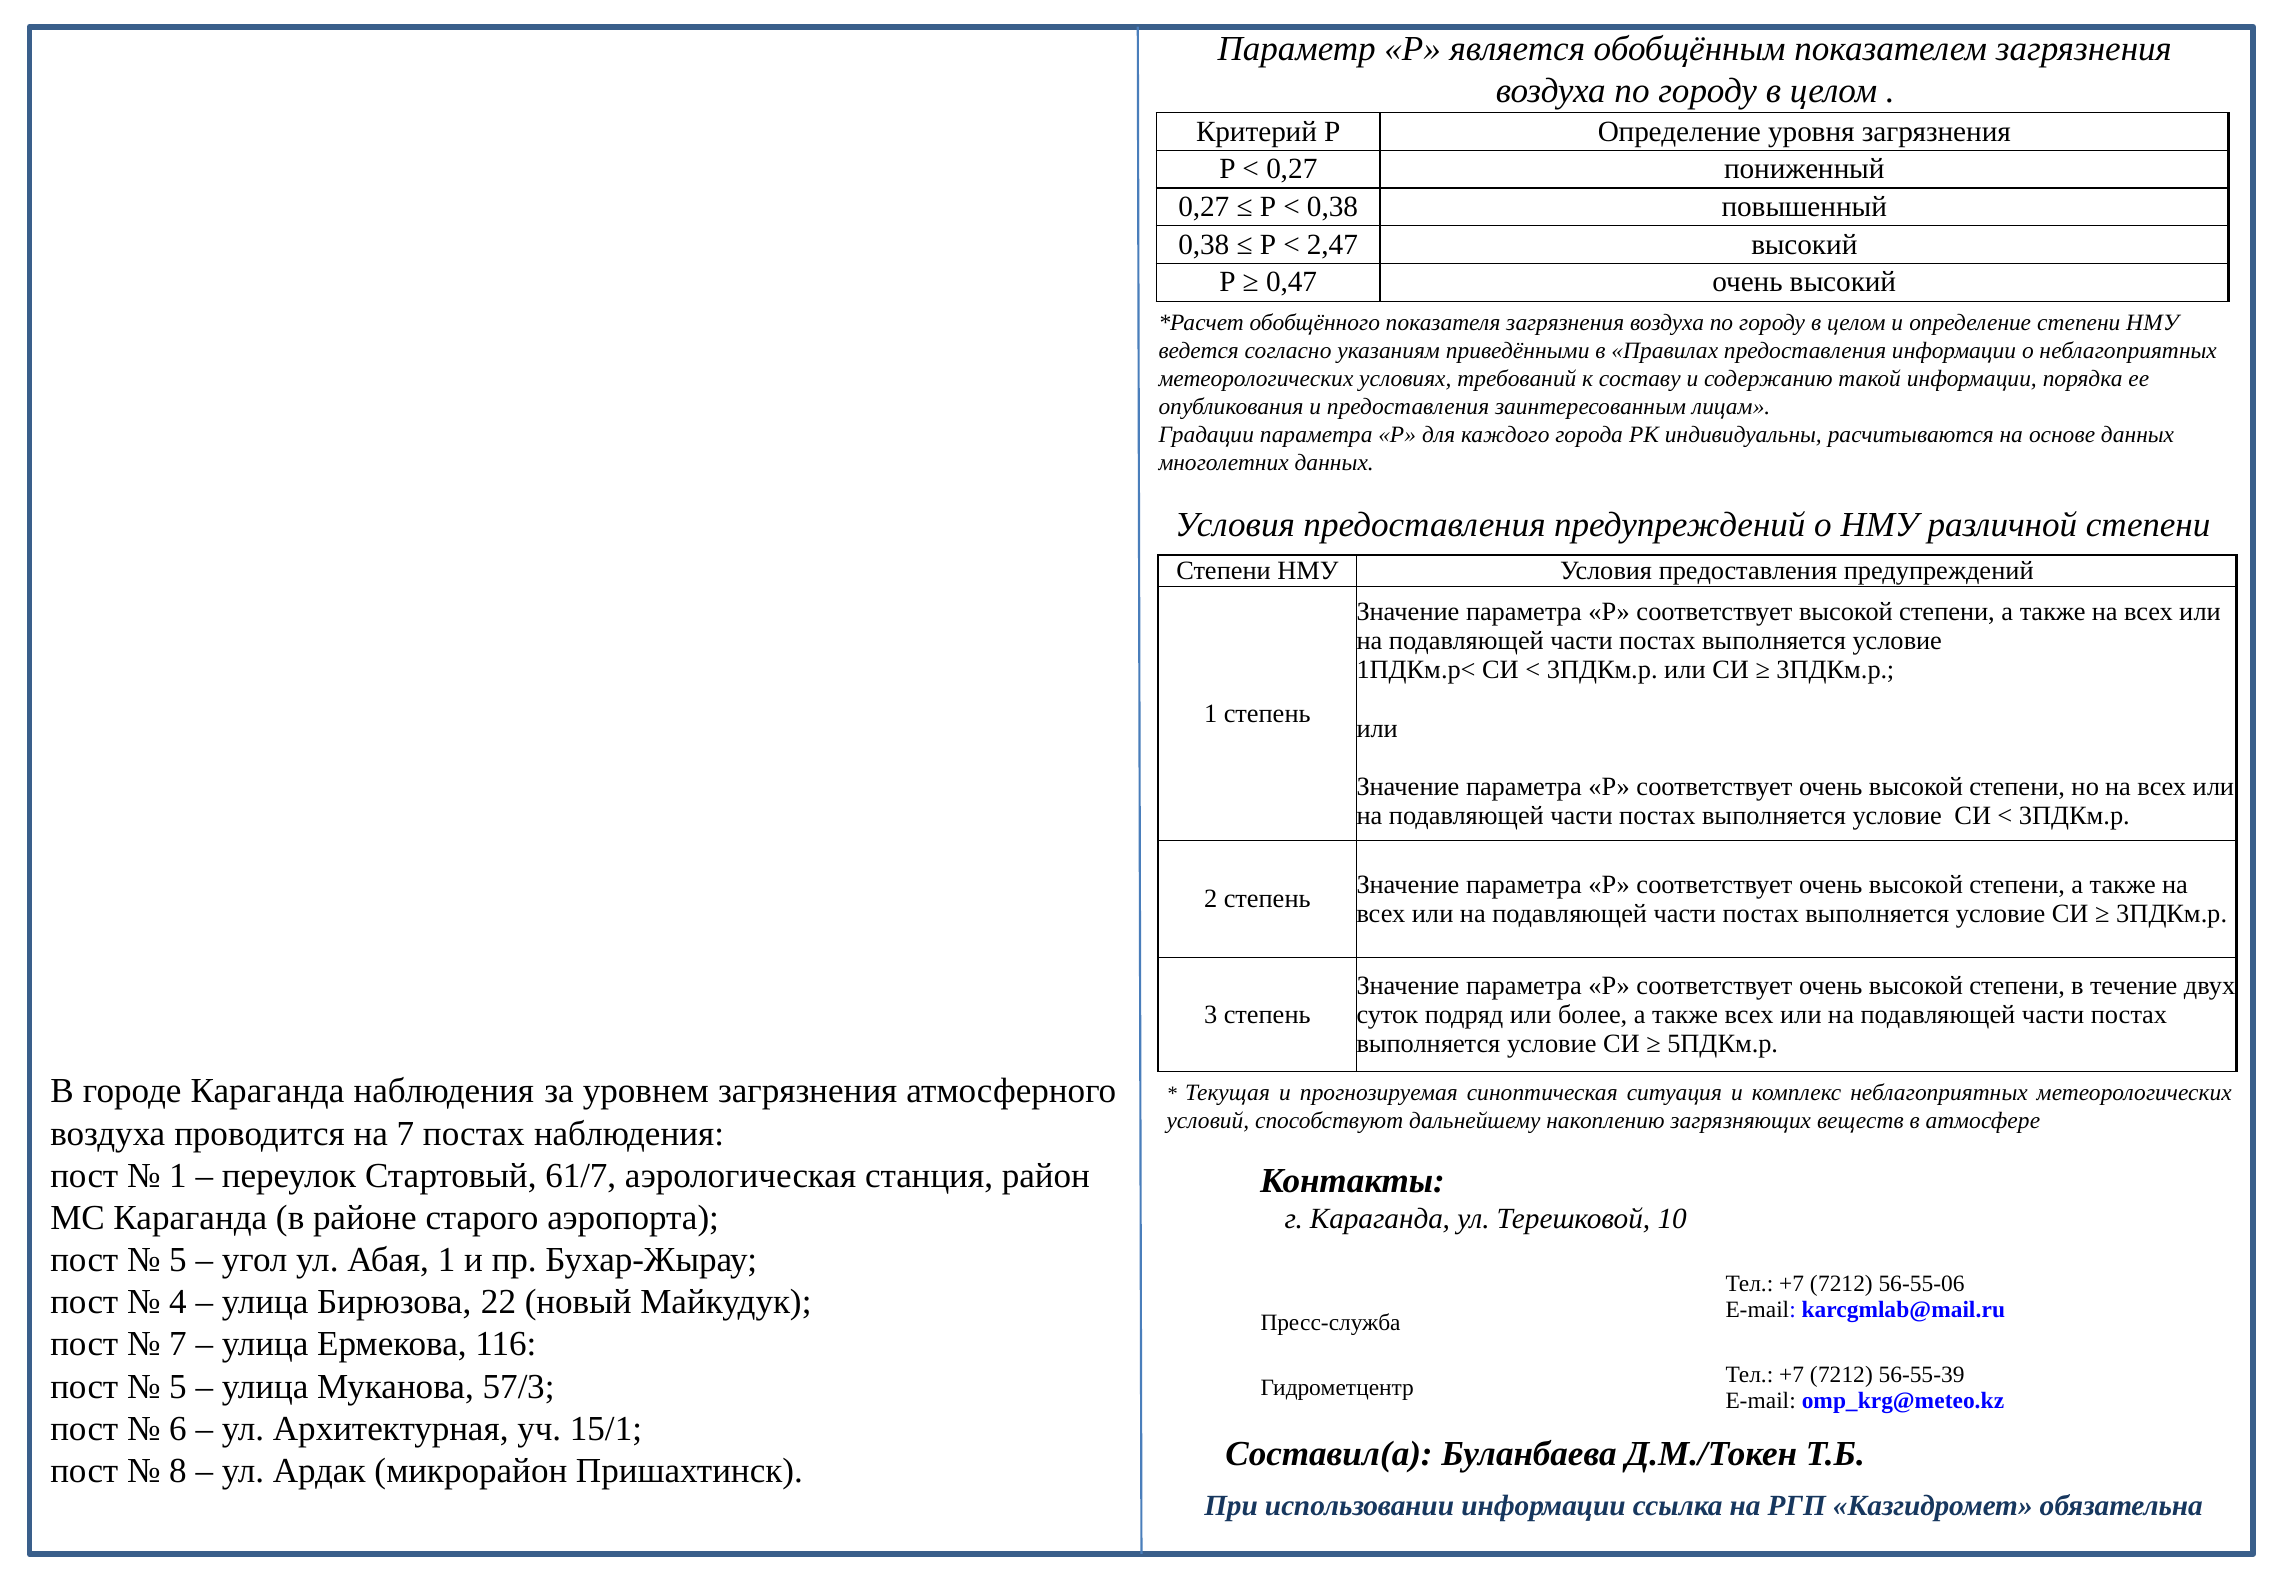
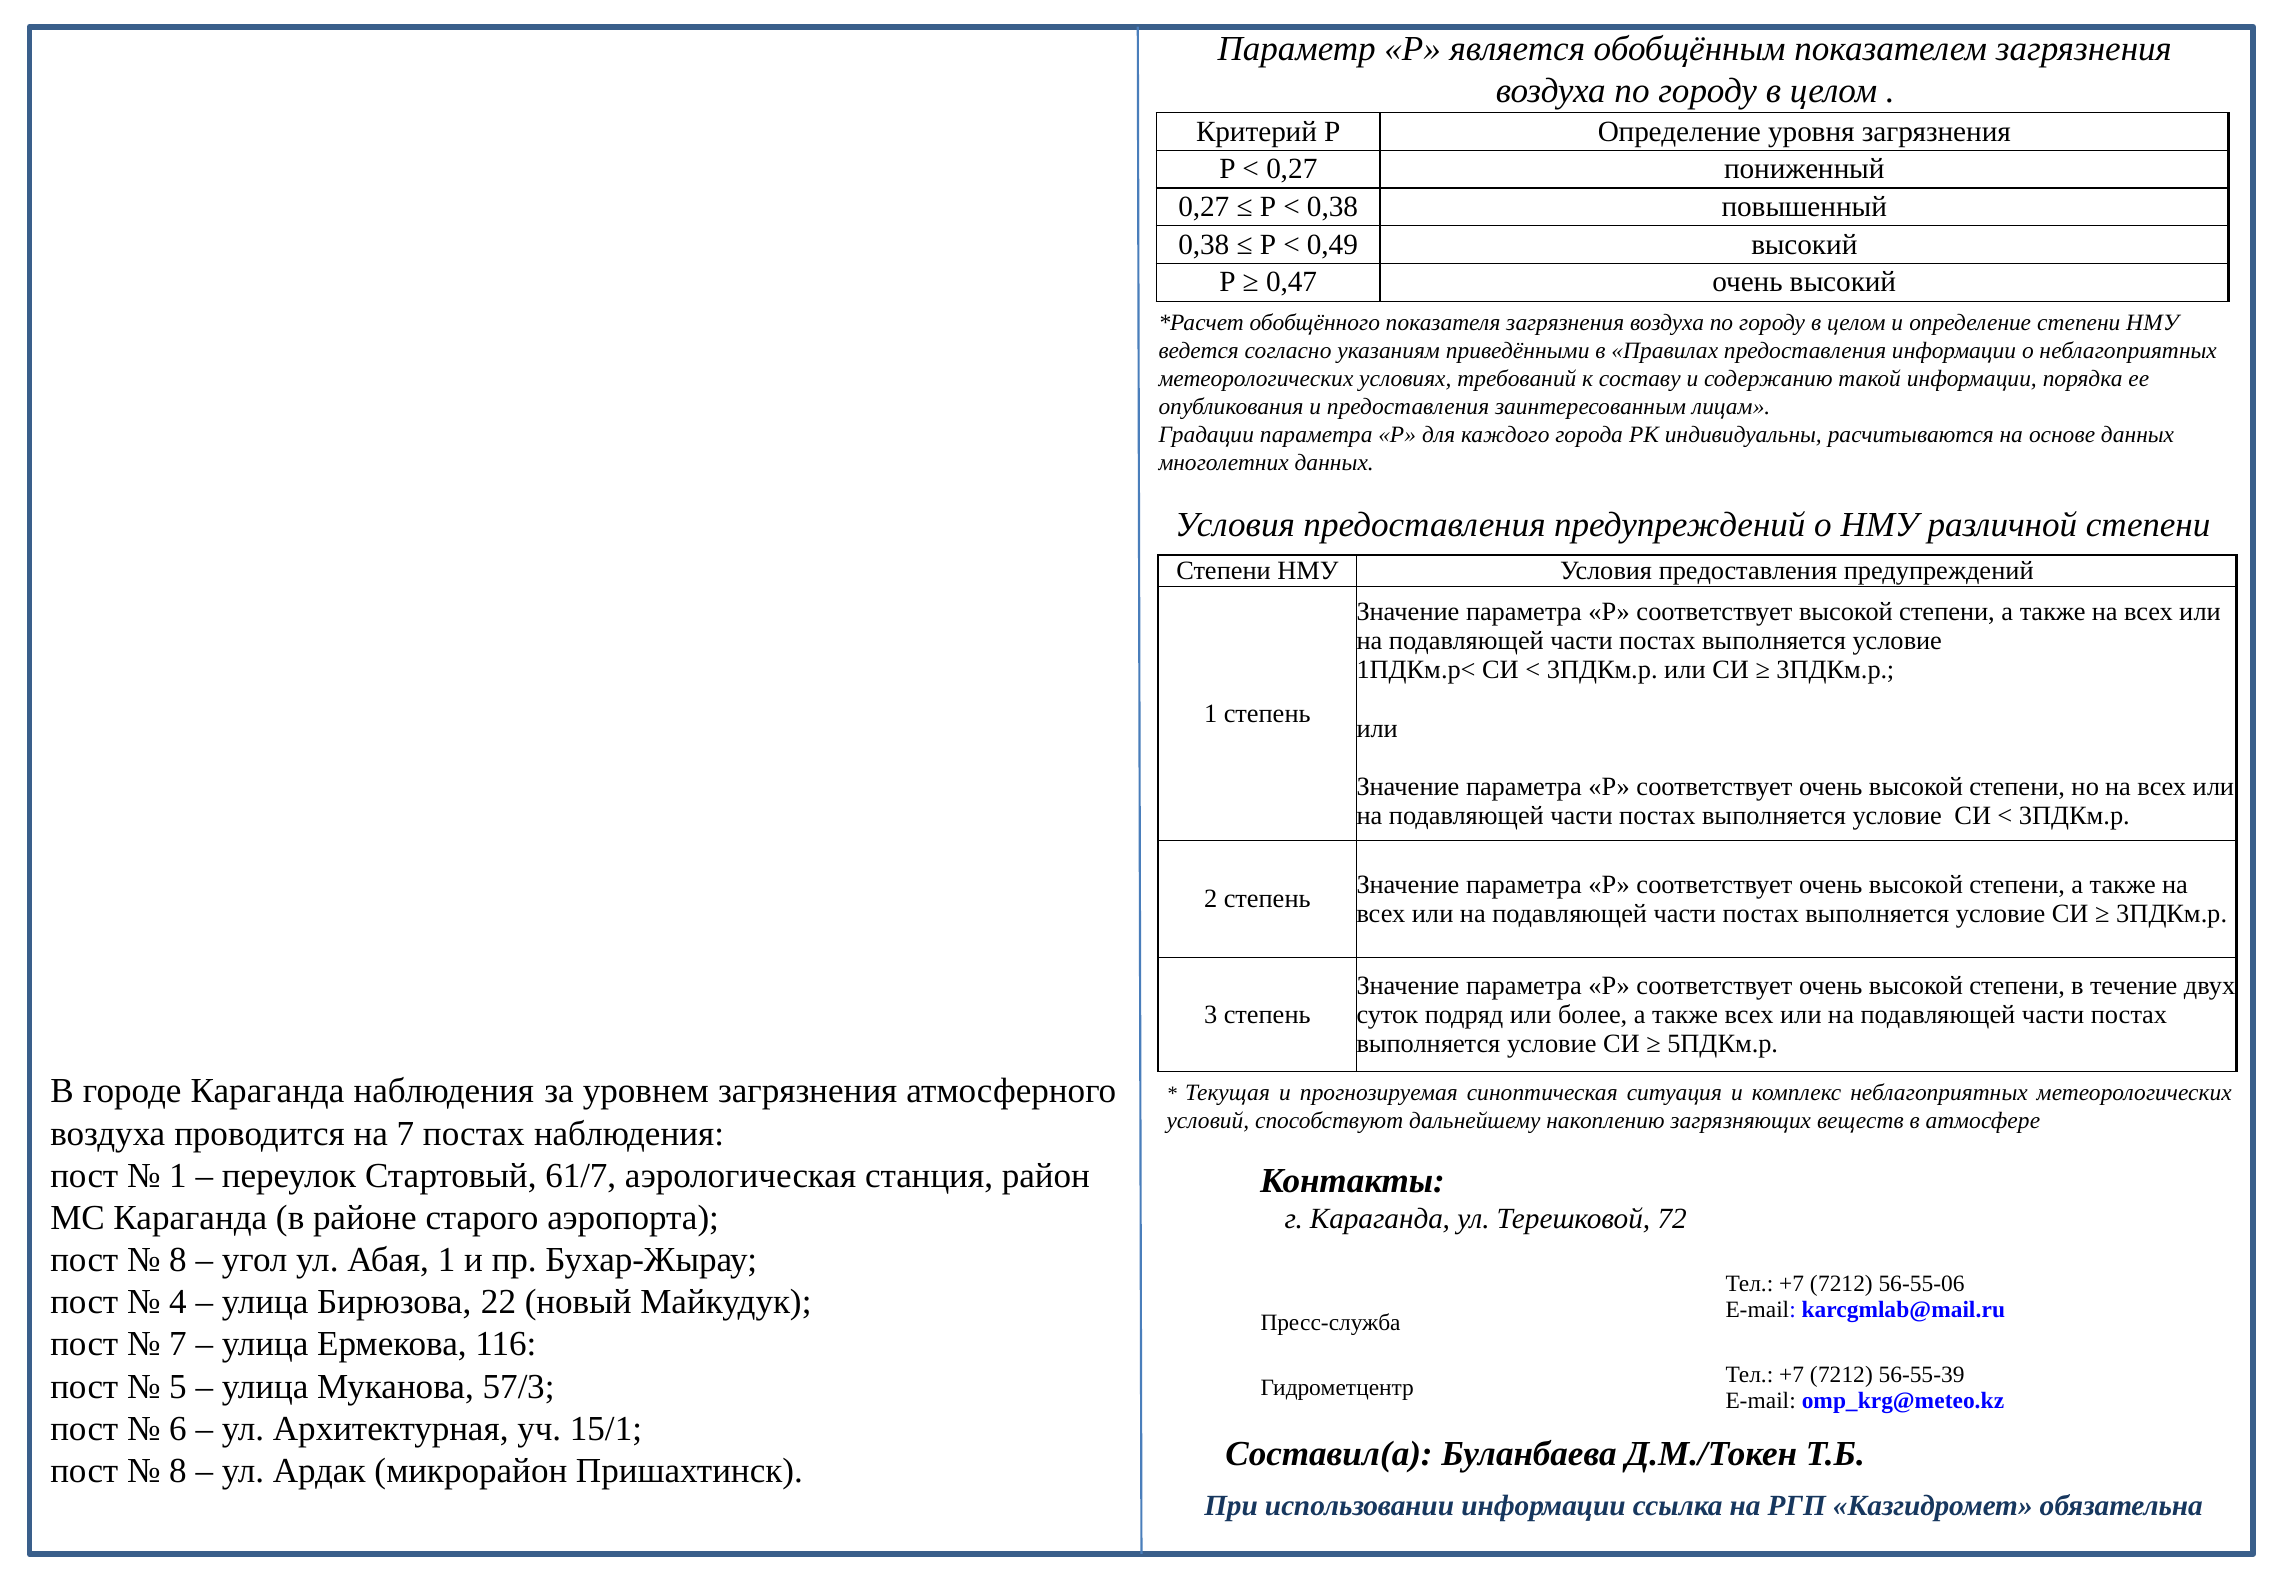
2,47: 2,47 -> 0,49 (1332, 244)
10: 10 -> 72 (1672, 1219)
5: 5 -> 8 (178, 1260)
